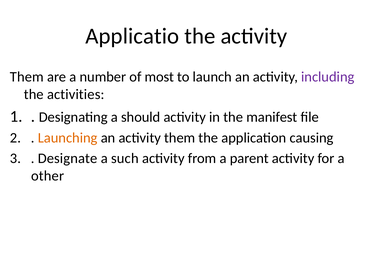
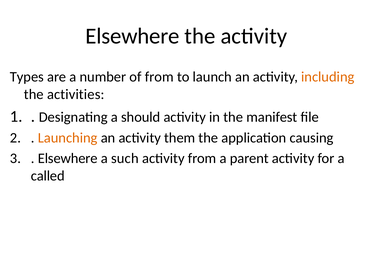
Applicatio: Applicatio -> Elsewhere (132, 36)
Them: Them -> Types (27, 77)
of most: most -> from (159, 77)
including colour: purple -> orange (328, 77)
Designate: Designate -> Elsewhere (68, 158)
other: other -> called (48, 176)
